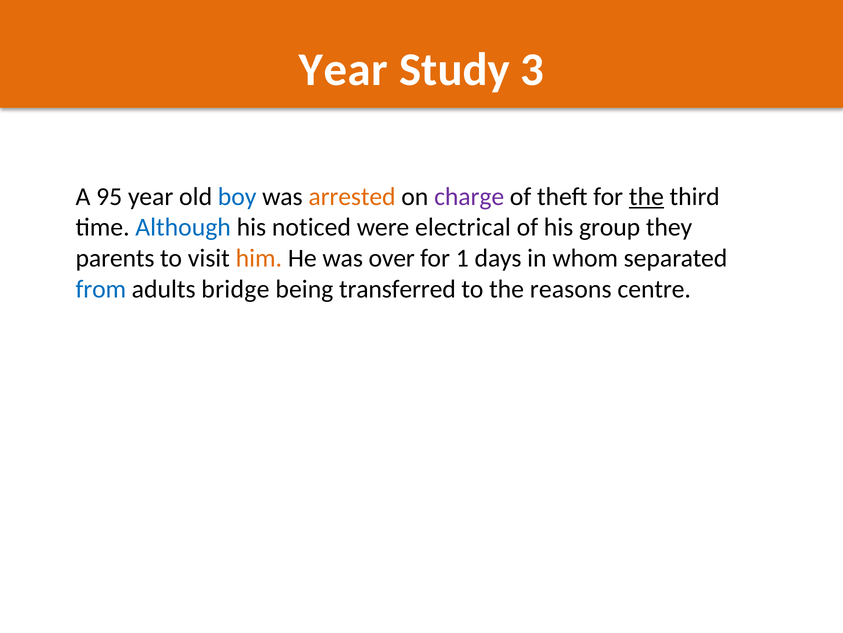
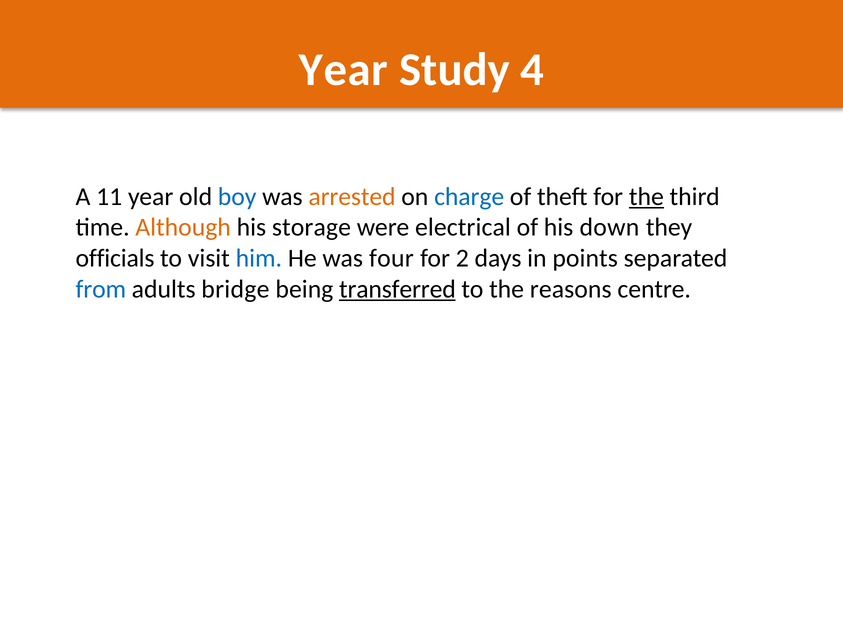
3: 3 -> 4 (532, 70)
95: 95 -> 11 (109, 196)
charge colour: purple -> blue (469, 196)
Although colour: blue -> orange (183, 227)
noticed: noticed -> storage (311, 227)
group: group -> down (609, 227)
parents: parents -> officials (115, 258)
him colour: orange -> blue (259, 258)
over: over -> four (391, 258)
1: 1 -> 2 (462, 258)
whom: whom -> points (585, 258)
transferred underline: none -> present (397, 289)
